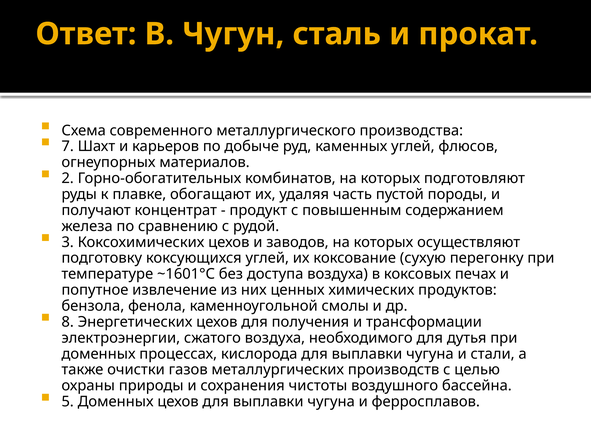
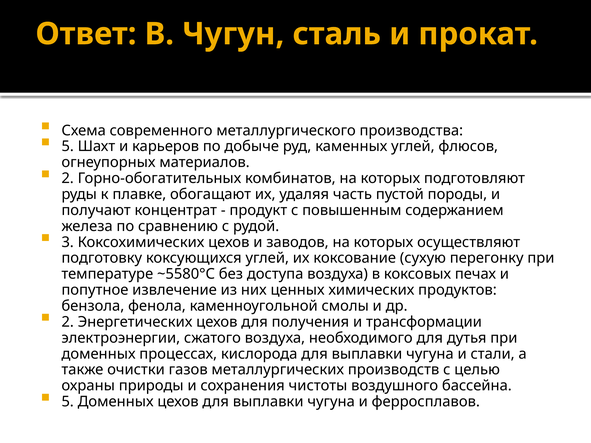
7: 7 -> 5 (68, 147)
~1601°С: ~1601°С -> ~5580°С (186, 274)
8: 8 -> 2 (68, 322)
